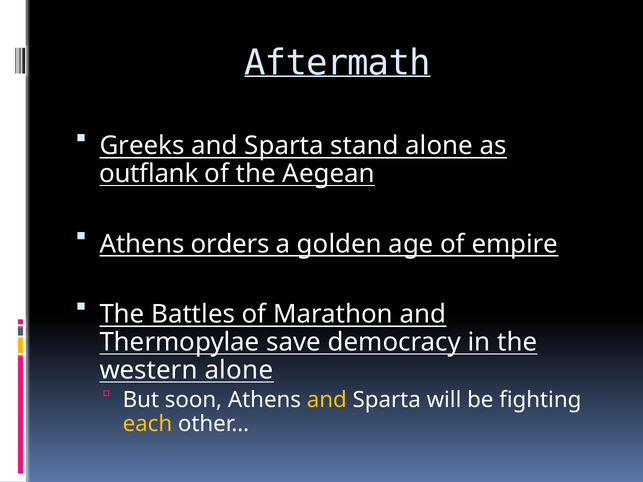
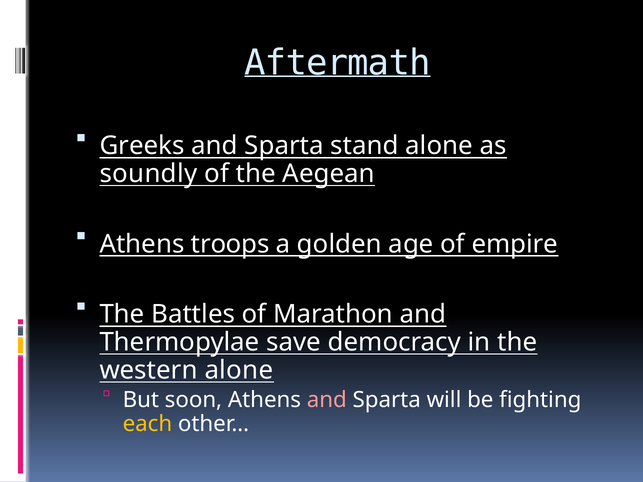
outflank: outflank -> soundly (149, 174)
orders: orders -> troops (230, 244)
and colour: yellow -> pink (327, 400)
